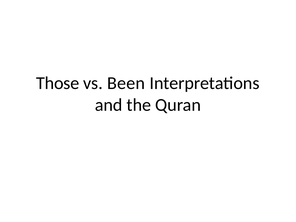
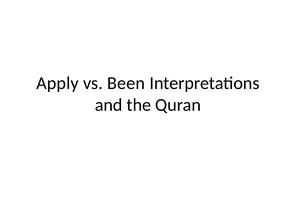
Those: Those -> Apply (57, 83)
